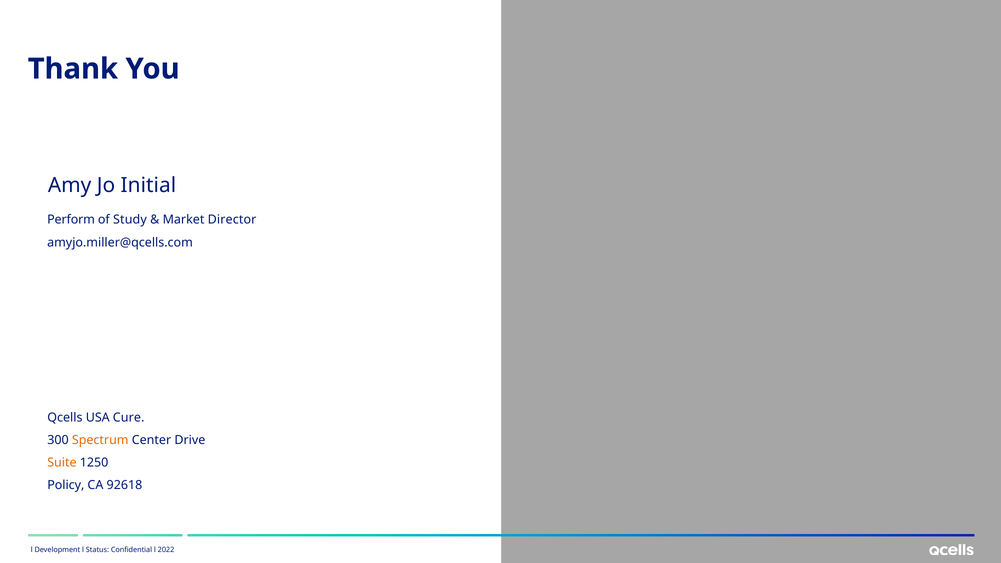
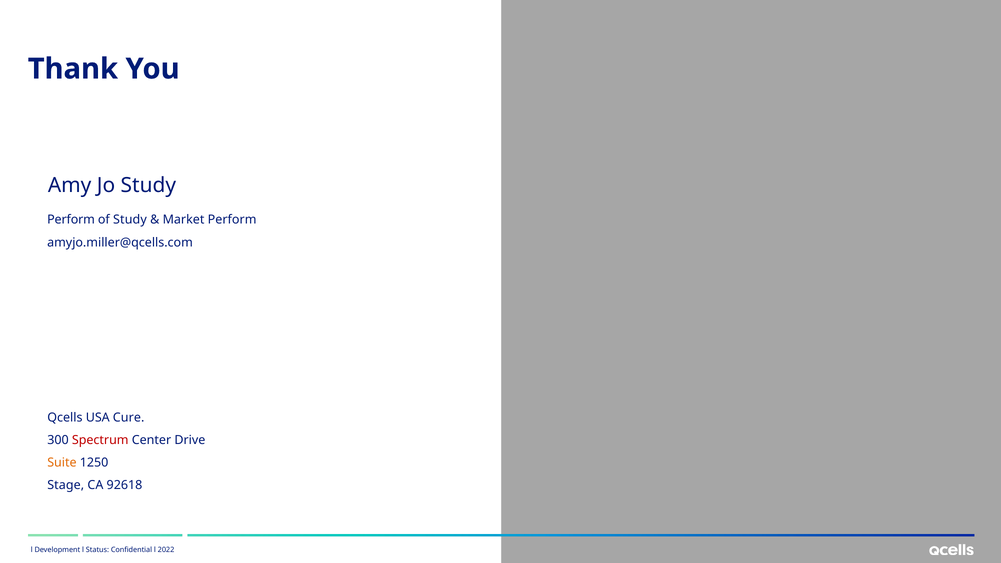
Jo Initial: Initial -> Study (148, 185)
Market Director: Director -> Perform (232, 220)
Spectrum colour: orange -> red (100, 440)
Policy: Policy -> Stage (66, 485)
